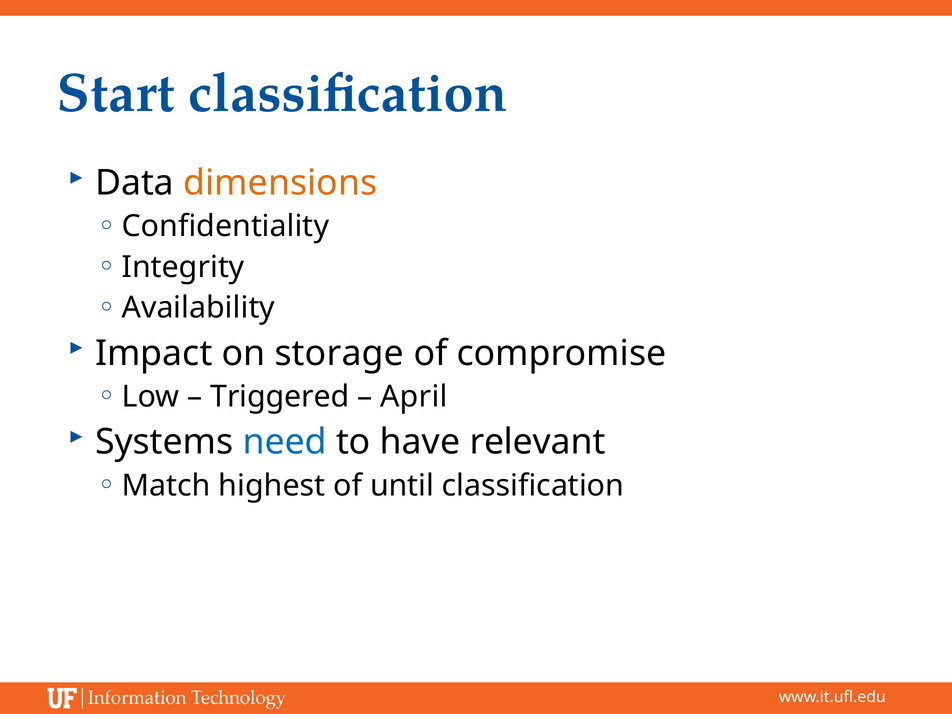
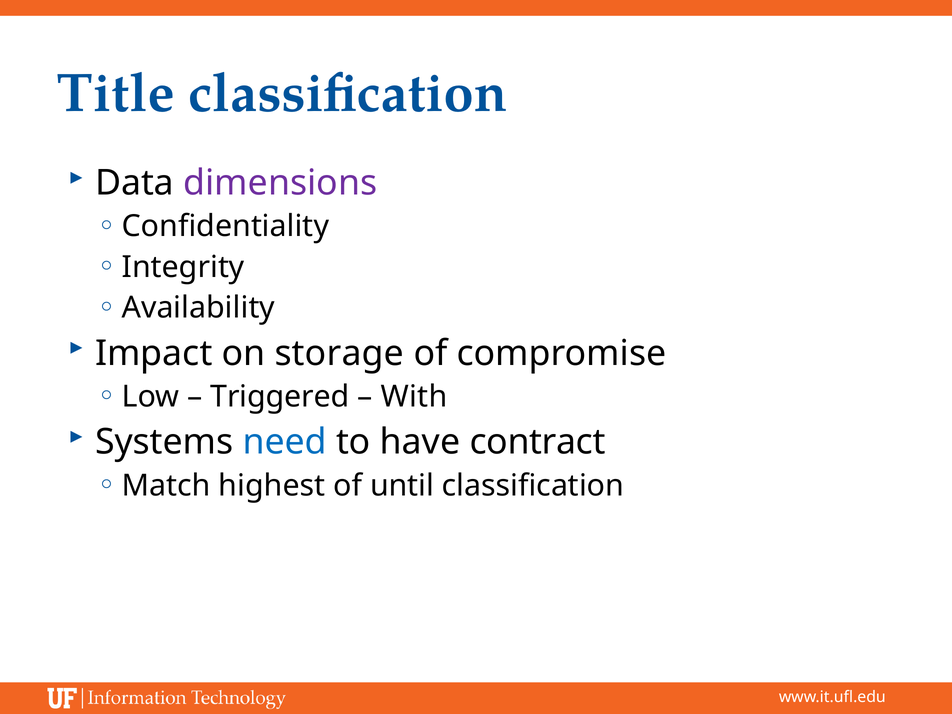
Start: Start -> Title (116, 93)
dimensions colour: orange -> purple (280, 183)
April: April -> With (414, 397)
relevant: relevant -> contract (538, 442)
